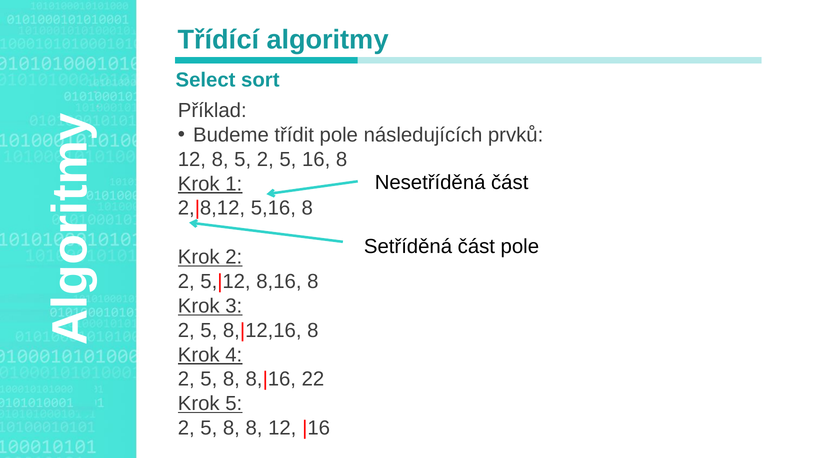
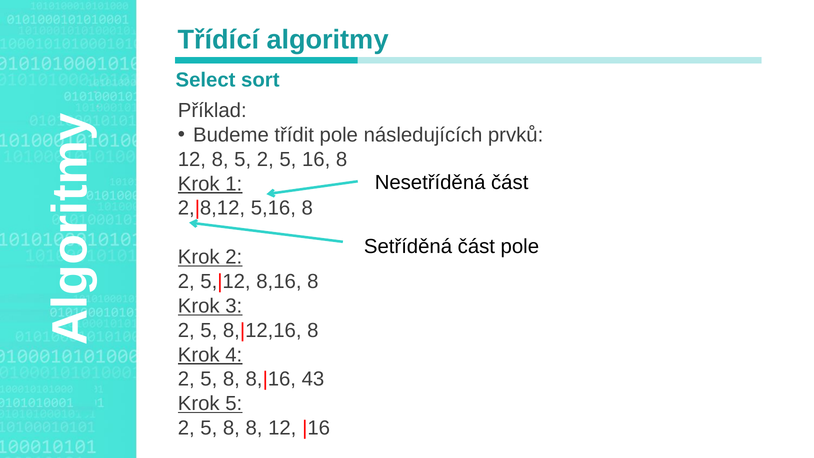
22: 22 -> 43 (313, 379)
